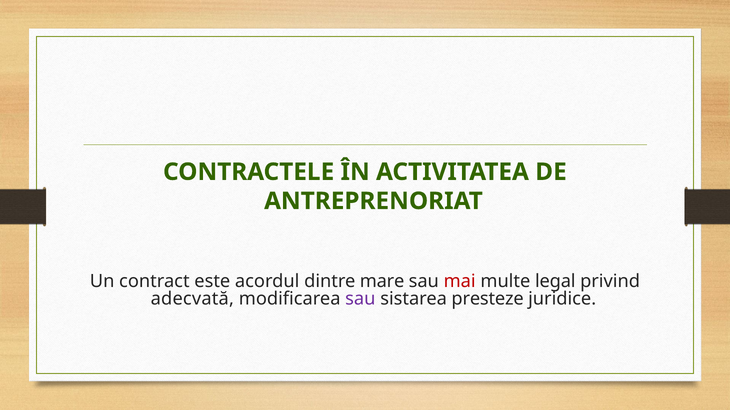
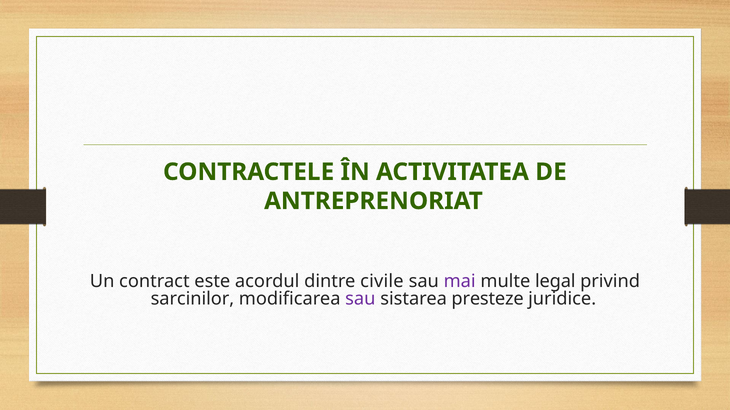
mare: mare -> civile (382, 282)
mai colour: red -> purple (460, 282)
adecvată: adecvată -> sarcinilor (192, 299)
